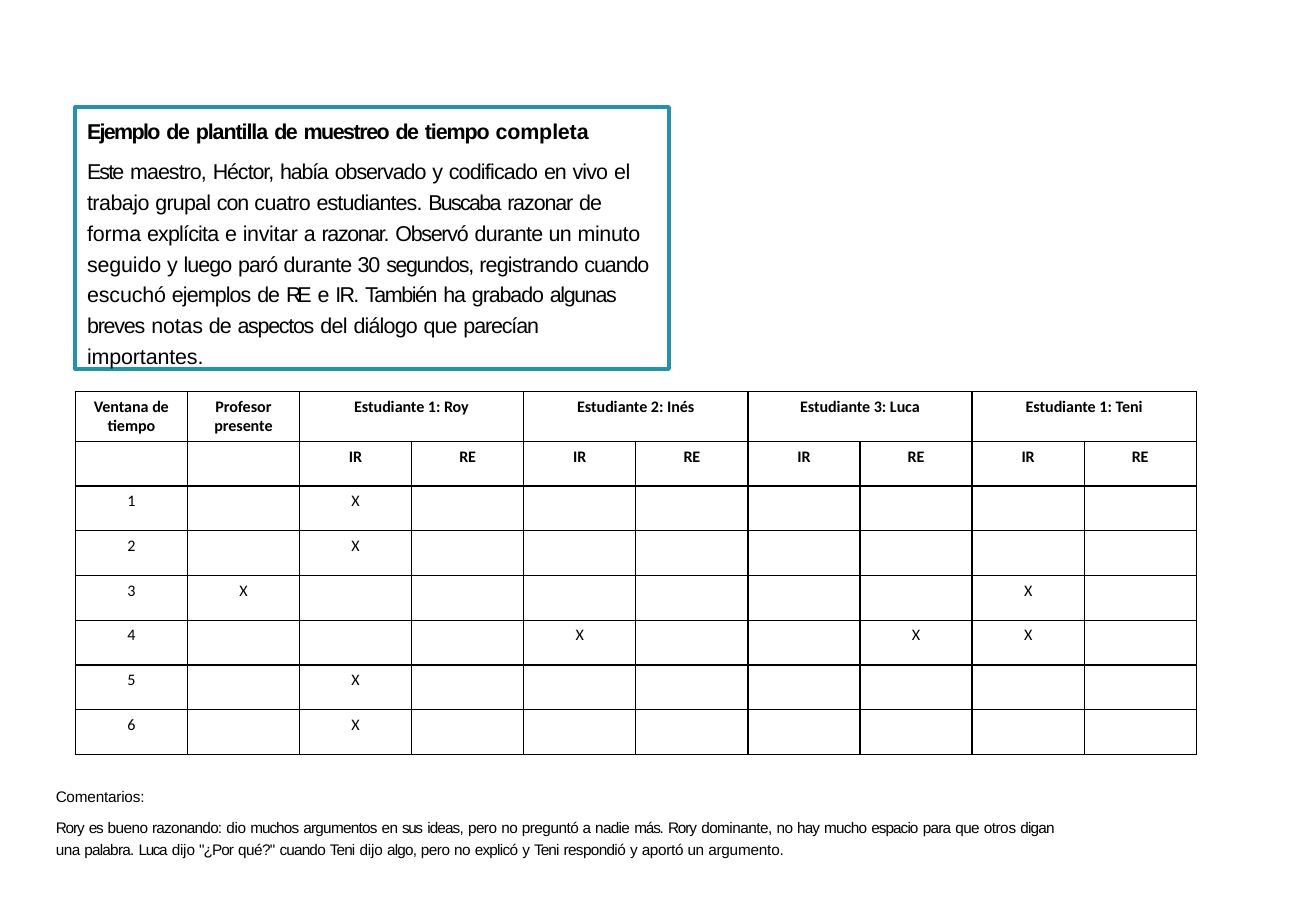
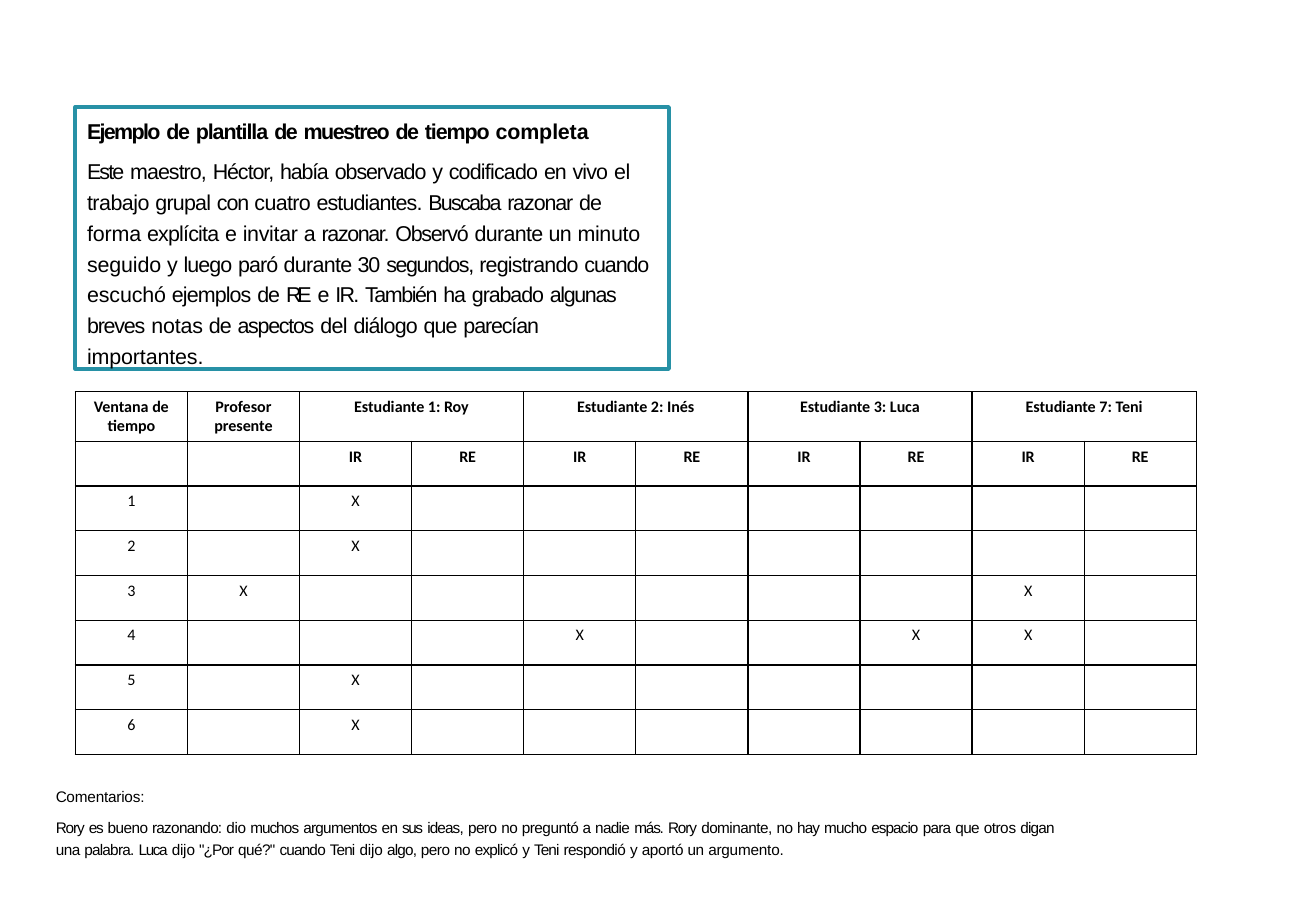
Luca Estudiante 1: 1 -> 7 (1106, 407)
